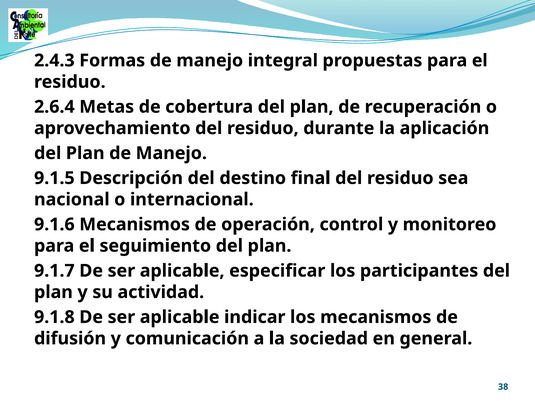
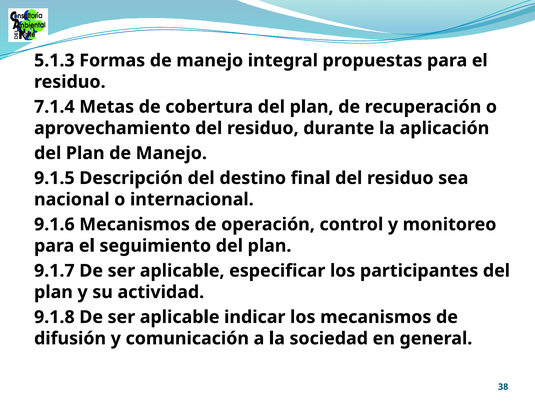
2.4.3: 2.4.3 -> 5.1.3 (54, 61)
2.6.4: 2.6.4 -> 7.1.4 (54, 107)
